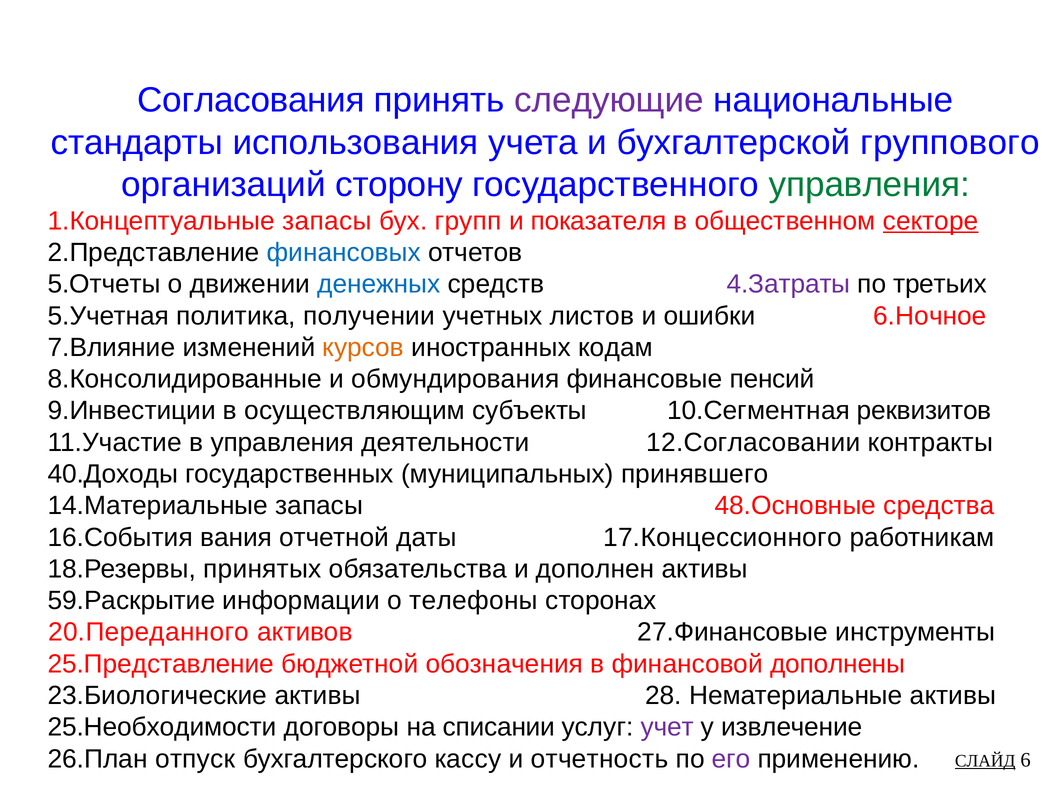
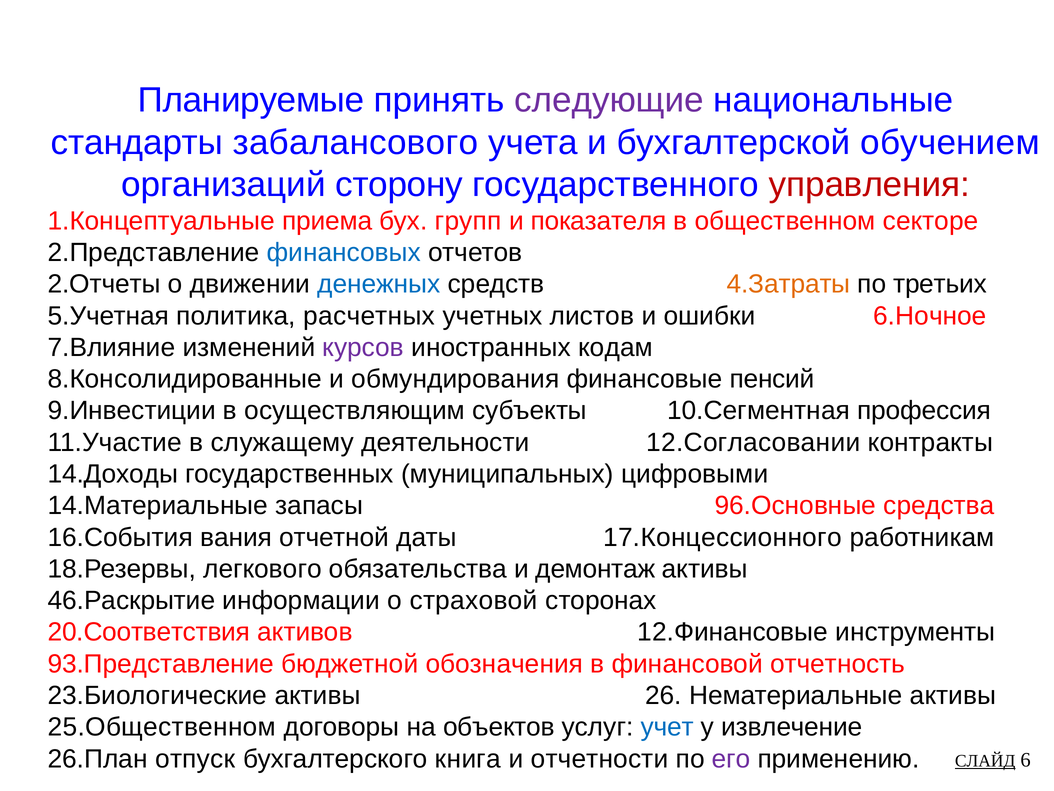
Согласования: Согласования -> Планируемые (251, 100)
использования: использования -> забалансового (355, 142)
группового: группового -> обучением (950, 142)
управления colour: green -> red (869, 185)
1.Концептуальные запасы: запасы -> приема (327, 221)
секторе underline: present -> none (931, 221)
5.Отчеты: 5.Отчеты -> 2.Отчеты (104, 284)
4.Затраты colour: purple -> orange (788, 284)
получении: получении -> расчетных (369, 316)
курсов colour: orange -> purple (363, 347)
реквизитов: реквизитов -> профессия (924, 411)
в управления: управления -> служащему (282, 442)
40.Доходы: 40.Доходы -> 14.Доходы (113, 474)
принявшего: принявшего -> цифровыми (695, 474)
48.Основные: 48.Основные -> 96.Основные (795, 505)
принятых: принятых -> легкового (262, 569)
дополнен: дополнен -> демонтаж (595, 569)
59.Раскрытие: 59.Раскрытие -> 46.Раскрытие (131, 600)
телефоны: телефоны -> страховой (474, 600)
20.Переданного: 20.Переданного -> 20.Соответствия (149, 632)
27.Финансовые: 27.Финансовые -> 12.Финансовые (733, 632)
25.Представление: 25.Представление -> 93.Представление (161, 663)
дополнены: дополнены -> отчетность (838, 663)
28: 28 -> 26 (664, 695)
25.Необходимости: 25.Необходимости -> 25.Общественном (162, 727)
списании: списании -> объектов (499, 727)
учет colour: purple -> blue (667, 727)
кассу: кассу -> книга (468, 758)
отчетность: отчетность -> отчетности (600, 758)
